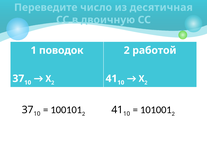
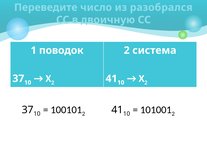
десятичная: десятичная -> разобрался (161, 7)
работой: работой -> система (154, 50)
